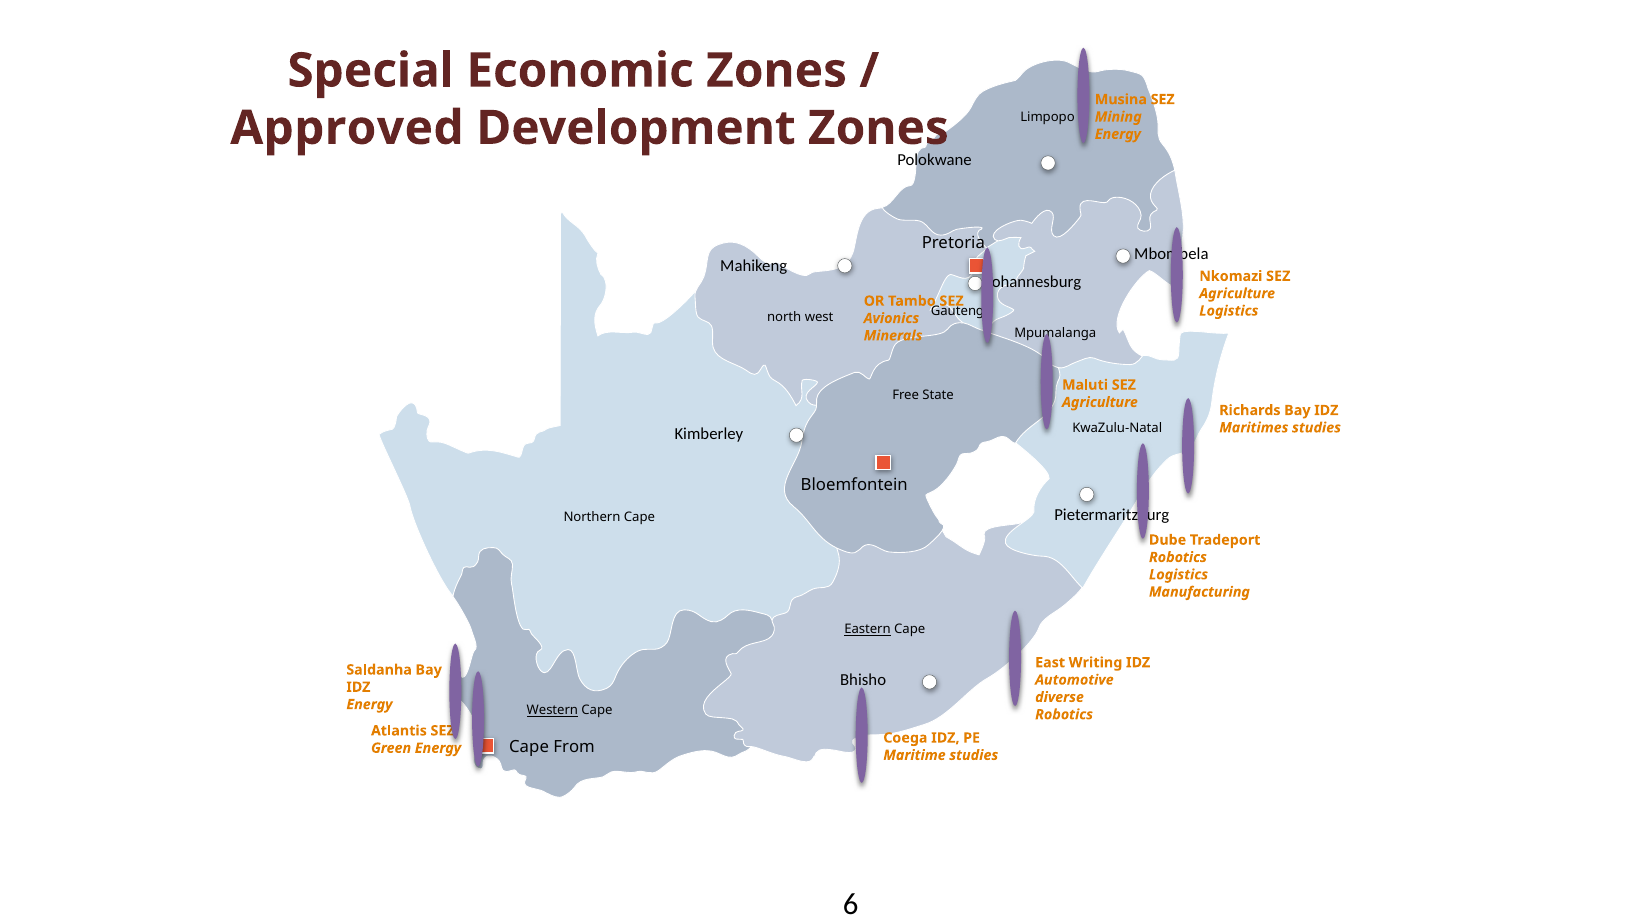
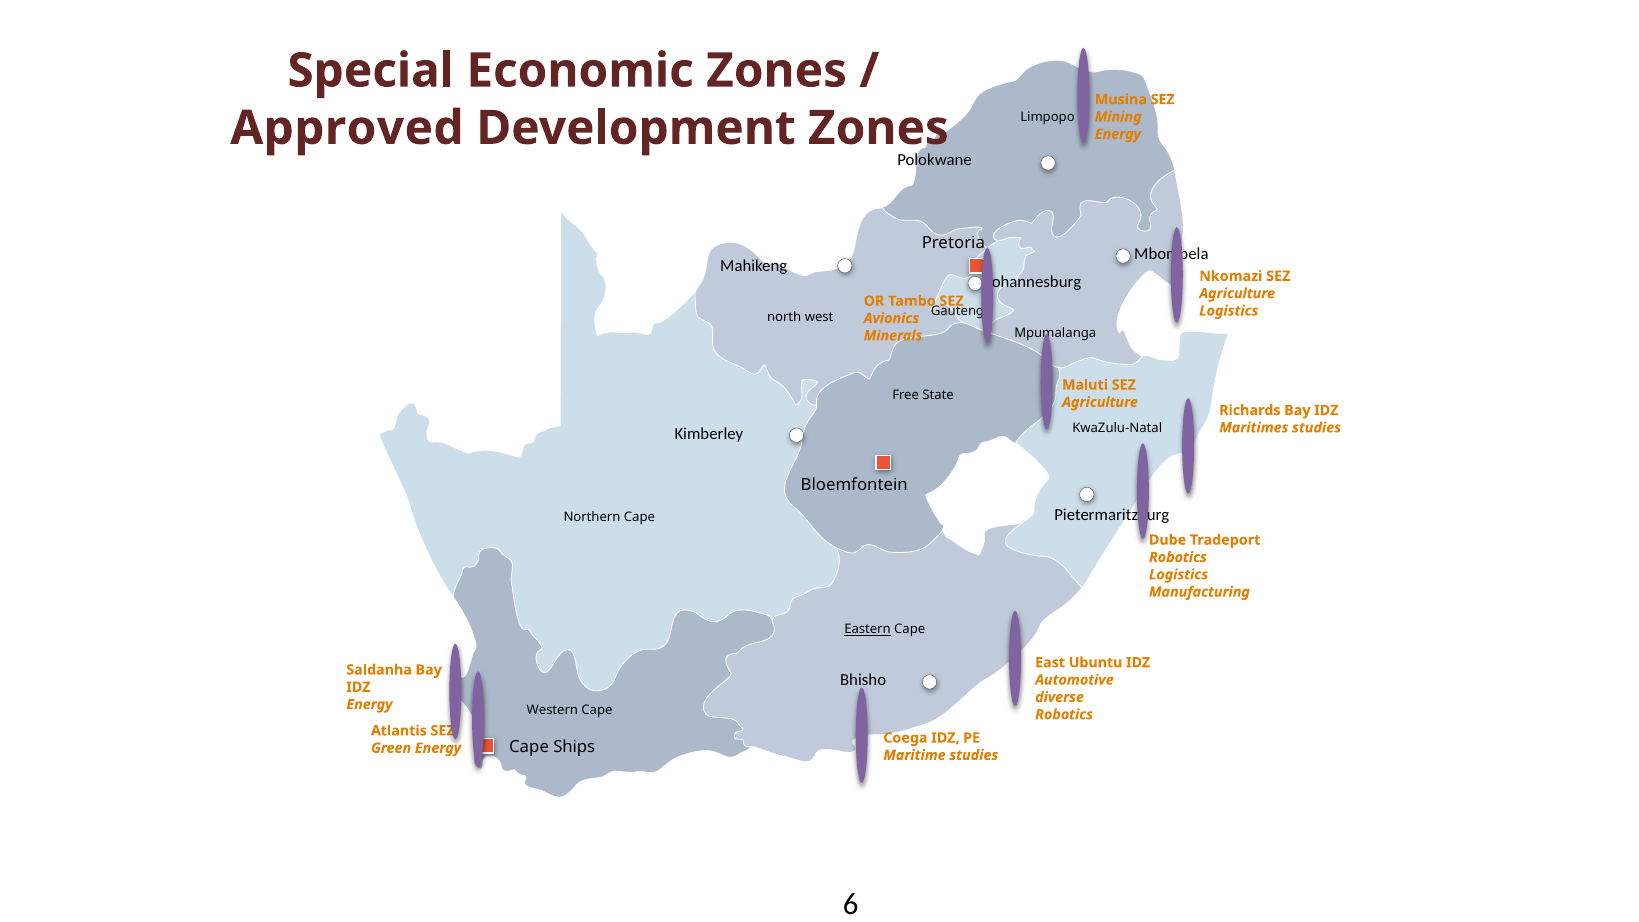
Writing: Writing -> Ubuntu (1096, 662)
Western underline: present -> none (552, 710)
From: From -> Ships (574, 747)
